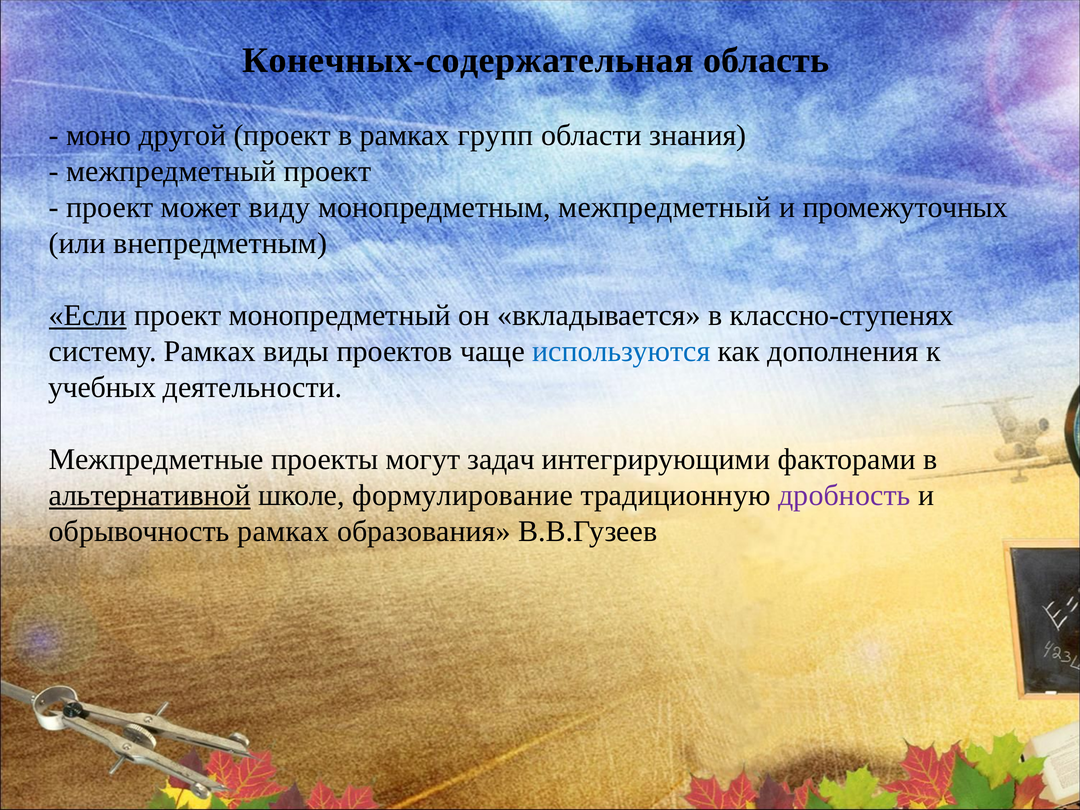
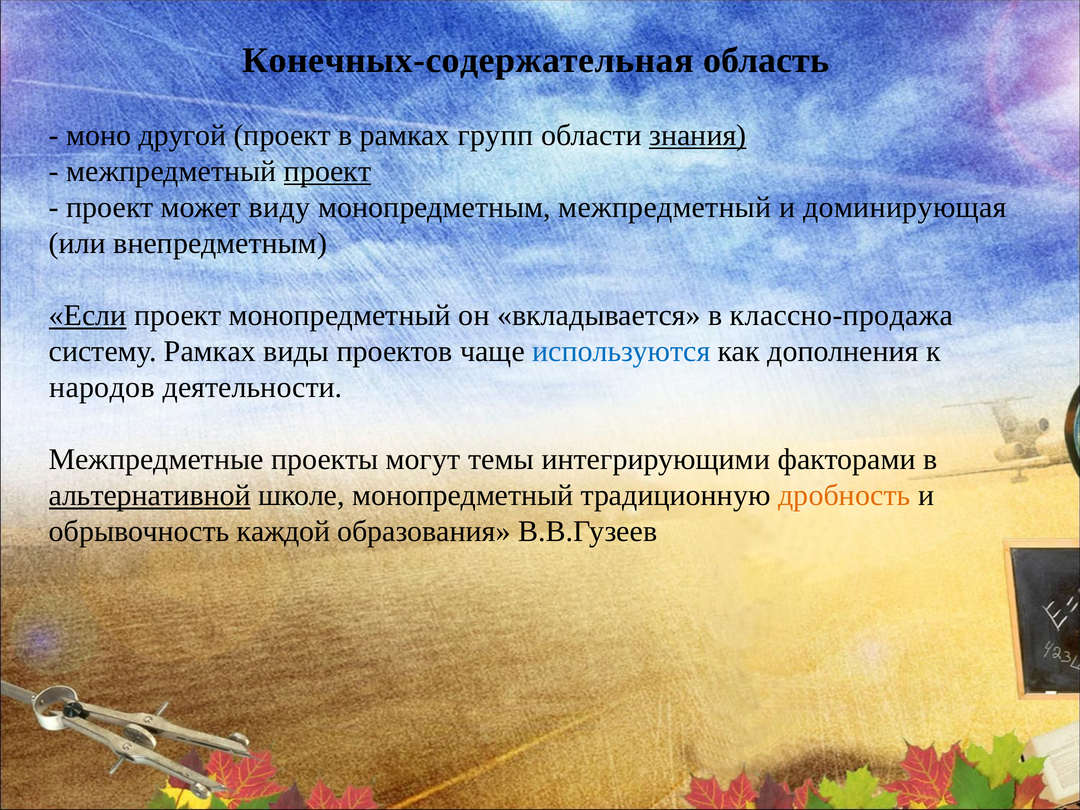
знания underline: none -> present (698, 135)
проект underline: none -> present (328, 171)
промежуточных: промежуточных -> доминирующая (905, 207)
классно-ступенях: классно-ступенях -> классно-продажа (842, 315)
учебных: учебных -> народов (102, 387)
задач: задач -> темы (501, 460)
школе формулирование: формулирование -> монопредметный (463, 496)
дробность colour: purple -> orange (844, 496)
обрывочность рамках: рамках -> каждой (283, 532)
